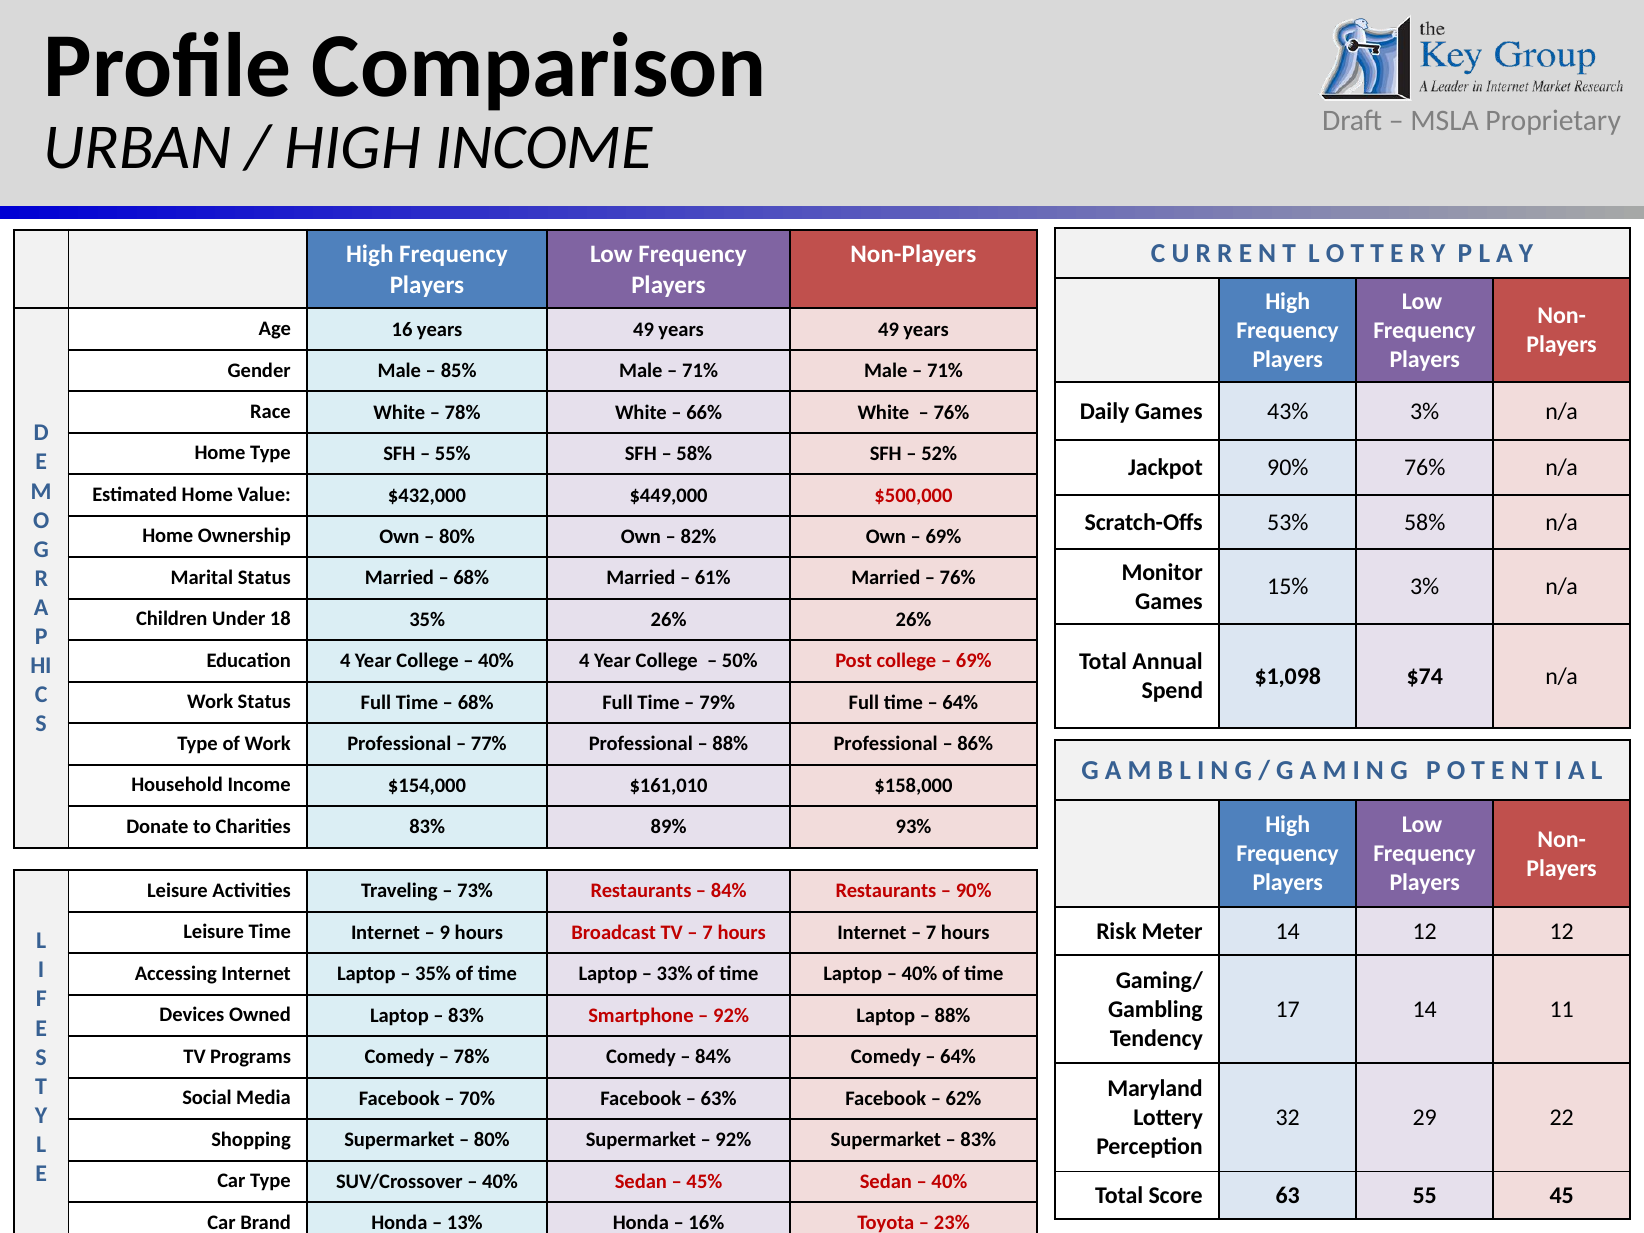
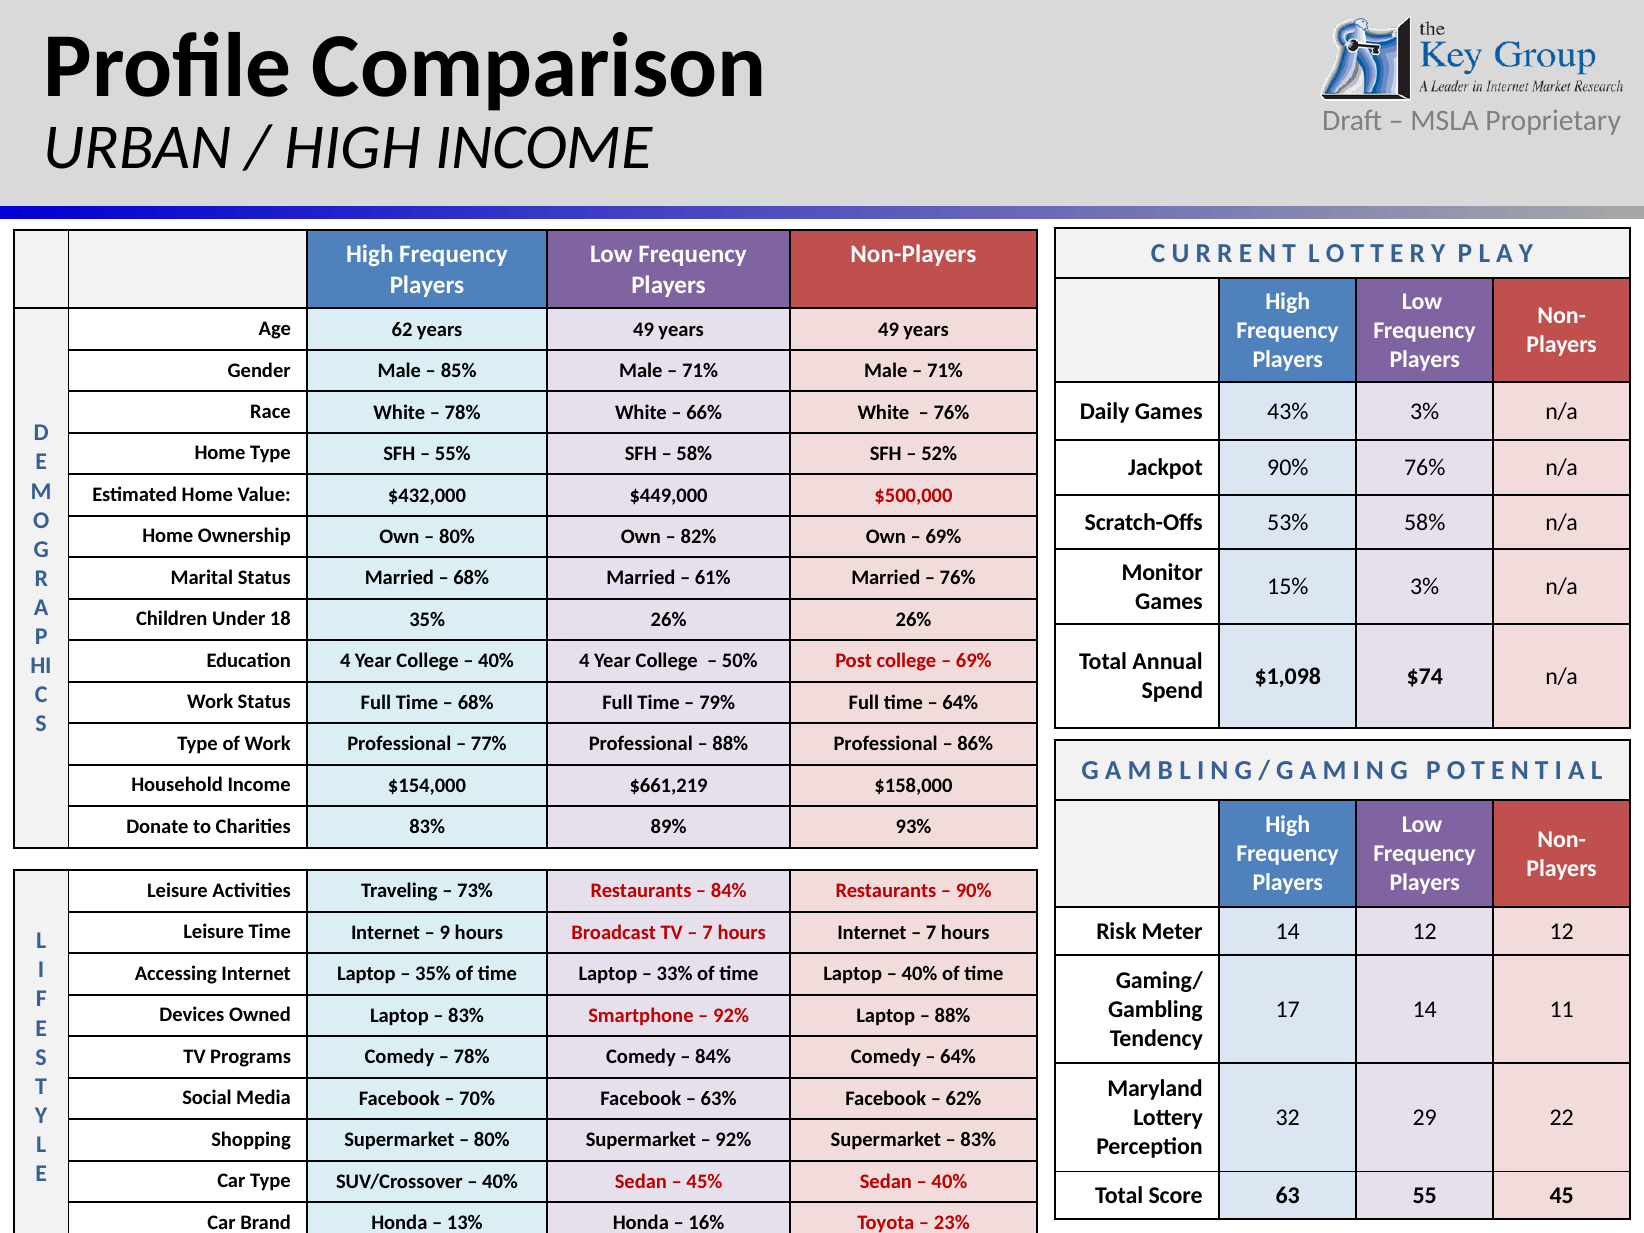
16: 16 -> 62 (402, 329)
$161,010: $161,010 -> $661,219 (669, 786)
